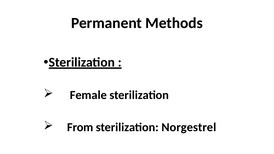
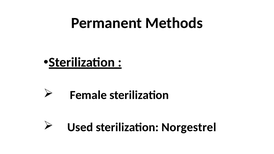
From: From -> Used (80, 127)
